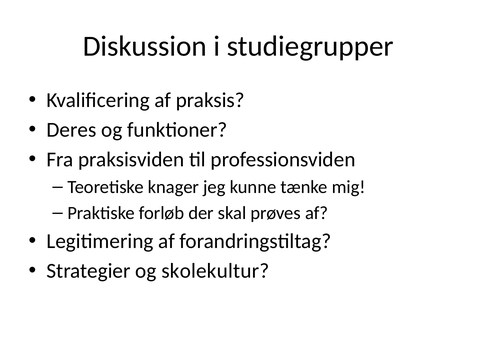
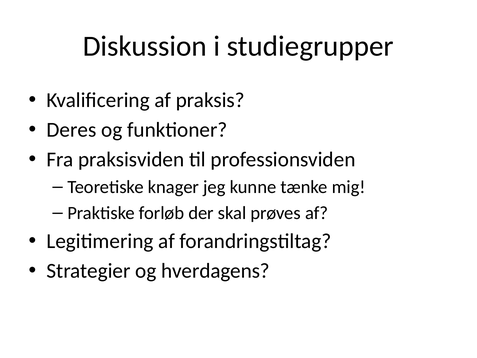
skolekultur: skolekultur -> hverdagens (215, 271)
